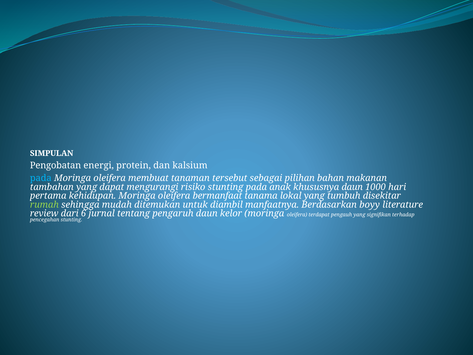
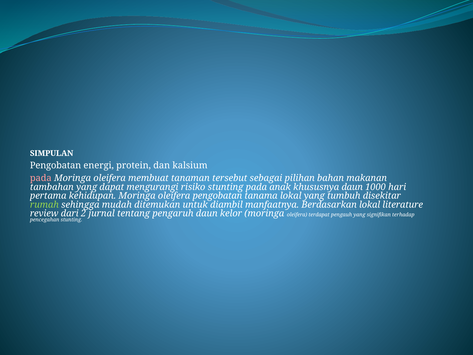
pada colour: light blue -> pink (41, 178)
oleifera bermanfaat: bermanfaat -> pengobatan (217, 196)
Berdasarkan boyy: boyy -> lokal (370, 205)
6: 6 -> 2 (84, 213)
